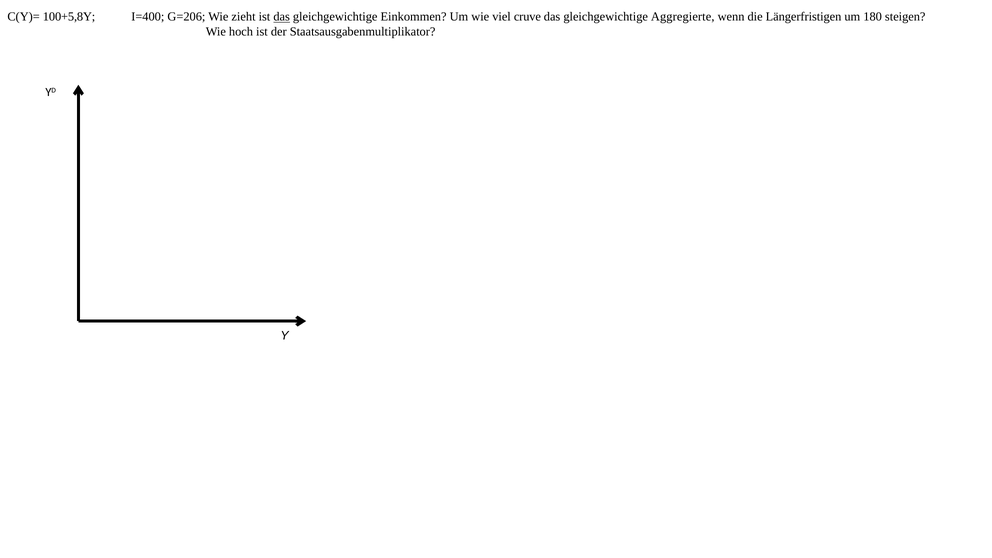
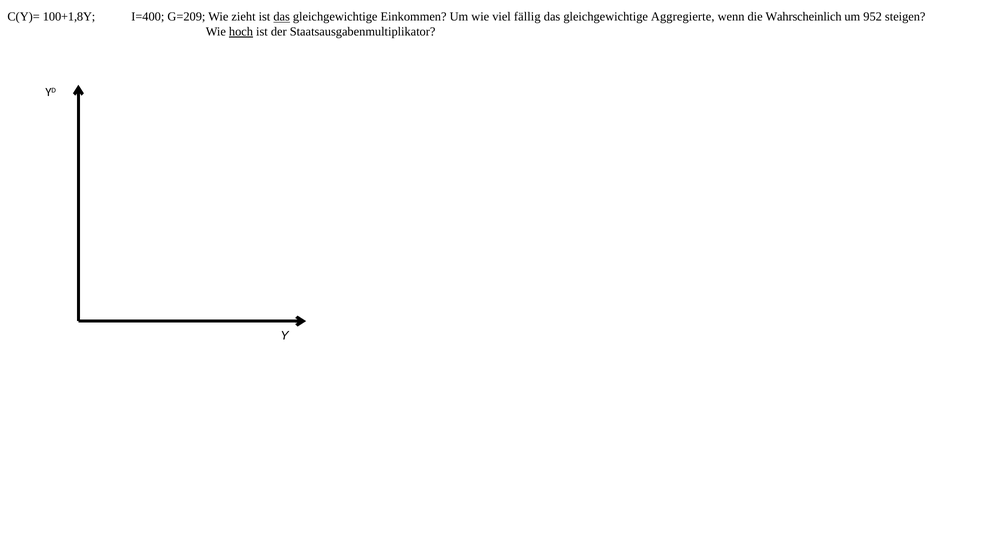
100+5,8Y: 100+5,8Y -> 100+1,8Y (69, 17)
G=206: G=206 -> G=209 (186, 17)
cruve: cruve -> fällig (527, 17)
Längerfristigen: Längerfristigen -> Wahrscheinlich (804, 17)
180: 180 -> 952 (873, 17)
hoch underline: none -> present (241, 32)
